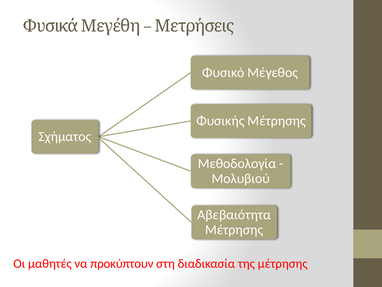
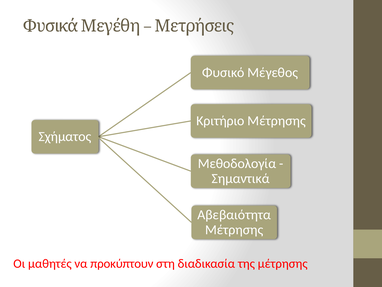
Φυσικής: Φυσικής -> Κριτήριο (220, 121)
Μολυβιού: Μολυβιού -> Σημαντικά (241, 178)
